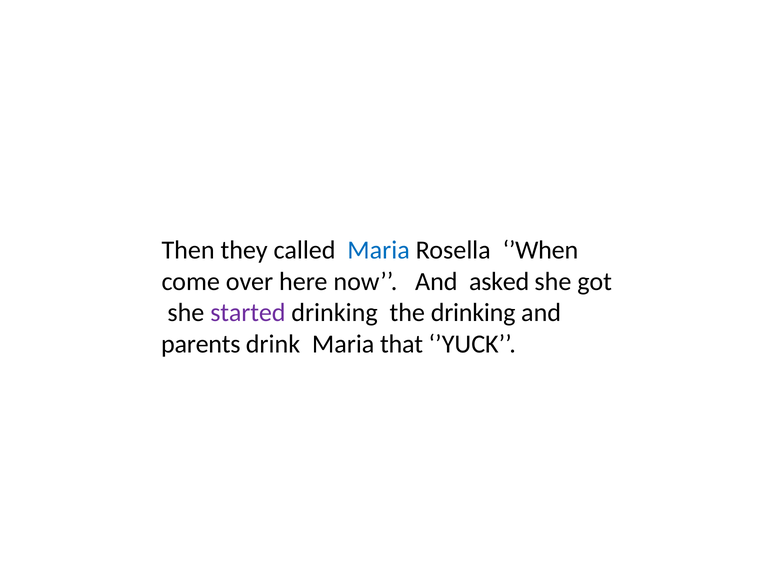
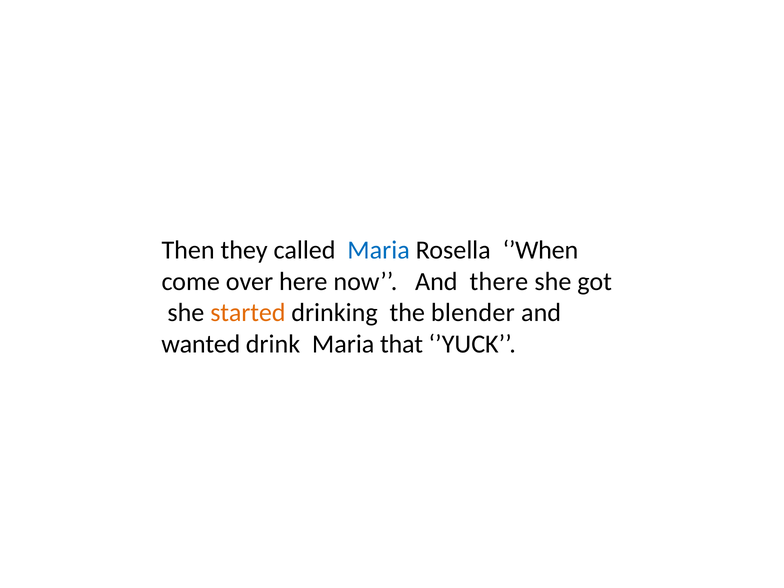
asked: asked -> there (499, 281)
started colour: purple -> orange (248, 313)
the drinking: drinking -> blender (473, 313)
parents: parents -> wanted (201, 344)
